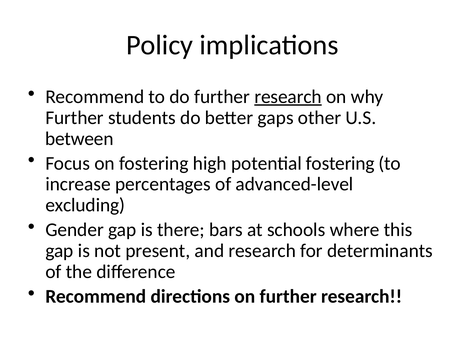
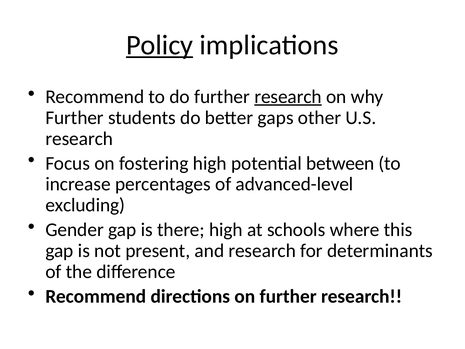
Policy underline: none -> present (160, 45)
between: between -> research (79, 139)
potential fostering: fostering -> between (340, 163)
there bars: bars -> high (226, 230)
